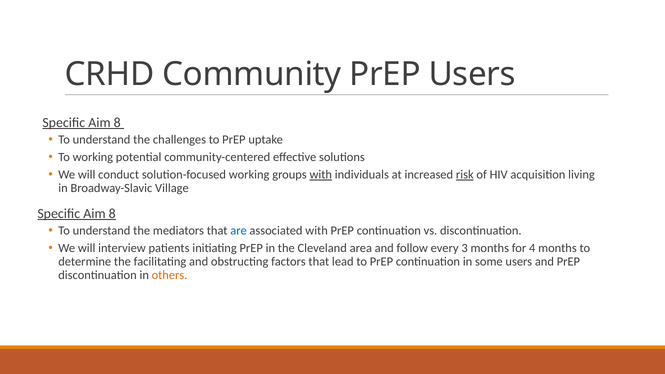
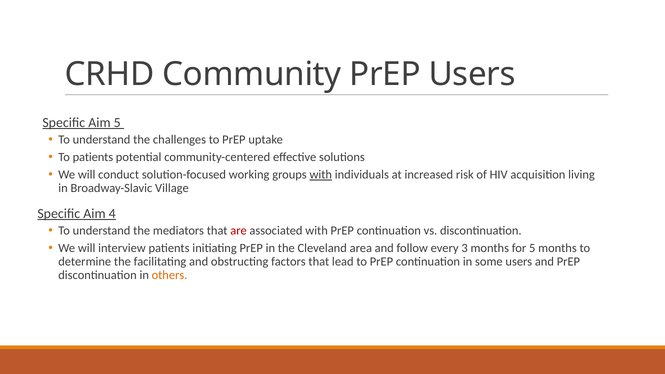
8: 8 -> 5 (117, 122)
To working: working -> patients (93, 157)
risk underline: present -> none (465, 175)
8: 8 -> 4 (112, 214)
are colour: blue -> red (239, 231)
for 4: 4 -> 5 (532, 248)
